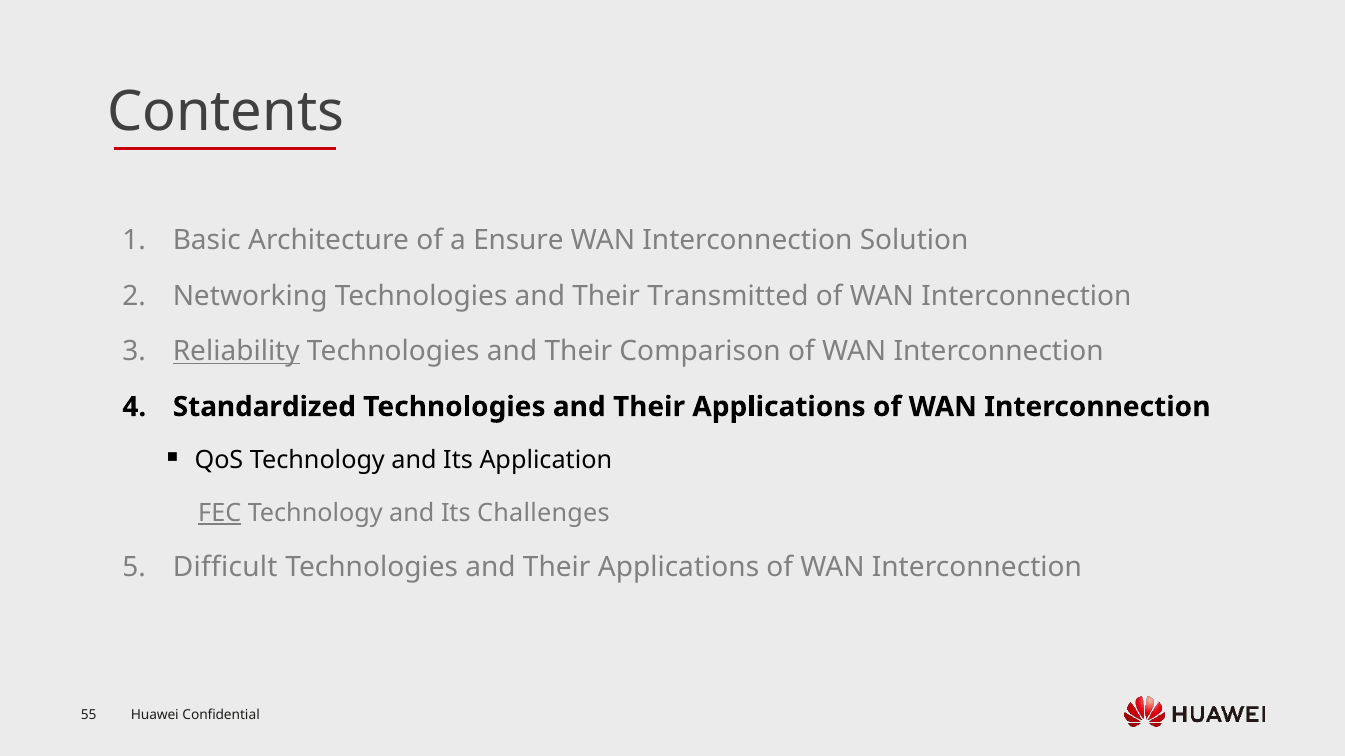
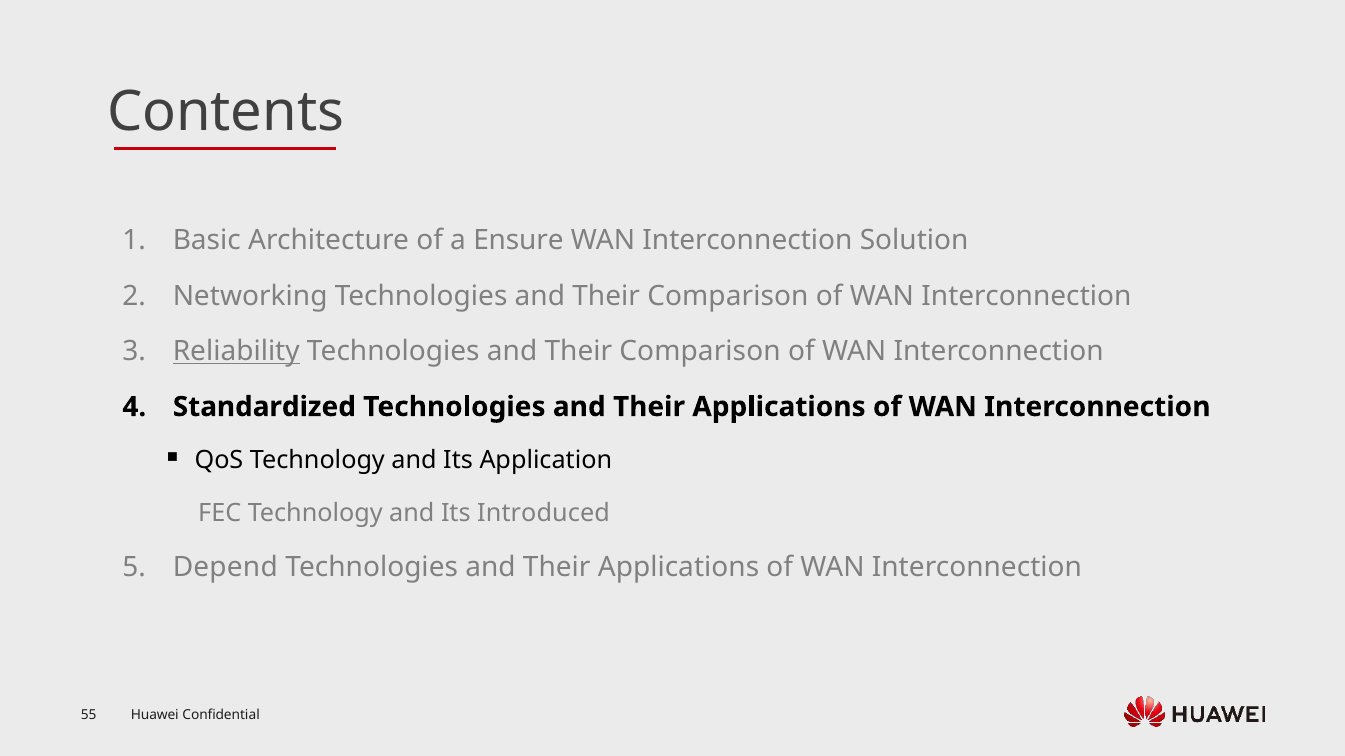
Transmitted: Transmitted -> Comparison (728, 296)
FEC underline: present -> none (220, 513)
Challenges: Challenges -> Introduced (544, 513)
Difficult: Difficult -> Depend (225, 567)
